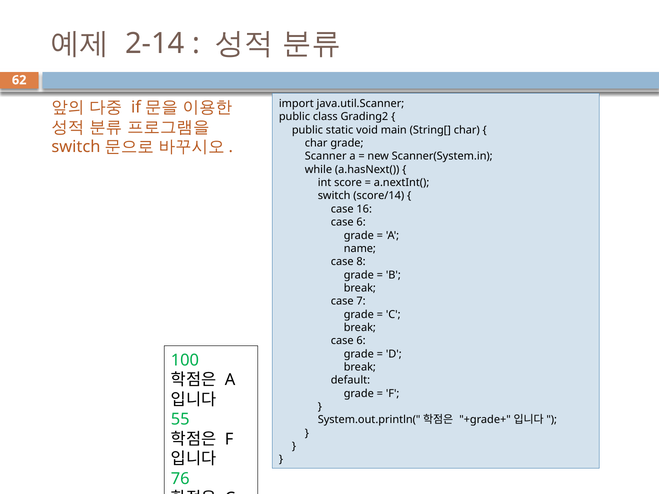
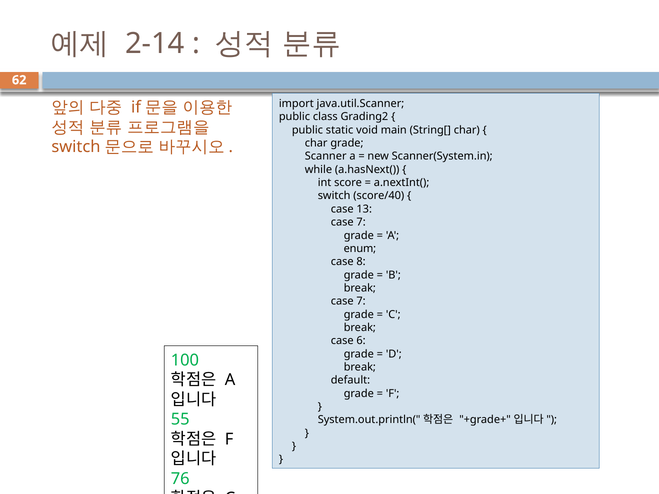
score/14: score/14 -> score/40 (379, 196)
16: 16 -> 13 (364, 209)
6: 6 -> 7 (361, 222)
name: name -> enum (360, 249)
